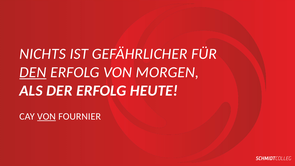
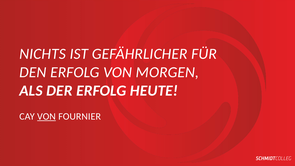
DEN underline: present -> none (33, 72)
